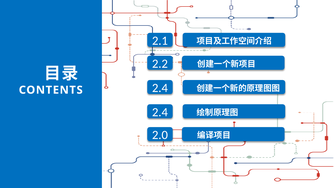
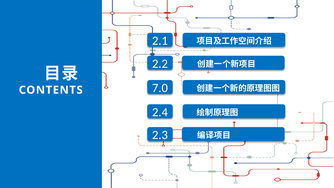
2.4: 2.4 -> 7.0 (160, 88)
2.0: 2.0 -> 2.3 (160, 135)
